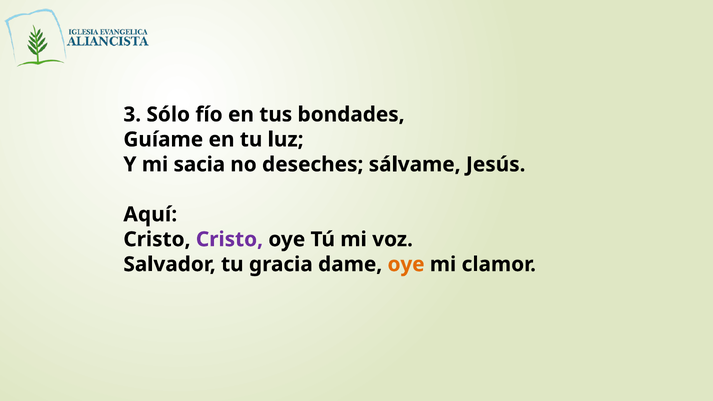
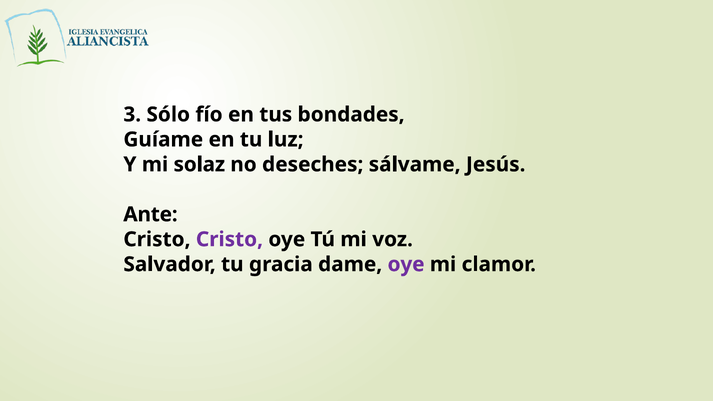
sacia: sacia -> solaz (199, 165)
Aquí: Aquí -> Ante (150, 214)
oye colour: orange -> purple (406, 264)
